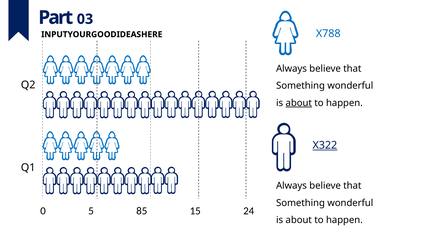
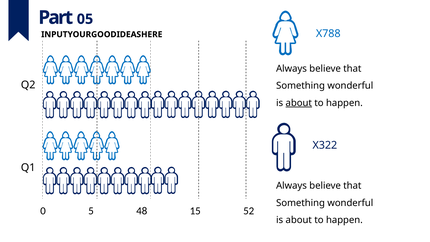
03: 03 -> 05 (85, 19)
X322 underline: present -> none (325, 145)
85: 85 -> 48 (142, 211)
24: 24 -> 52 (249, 211)
